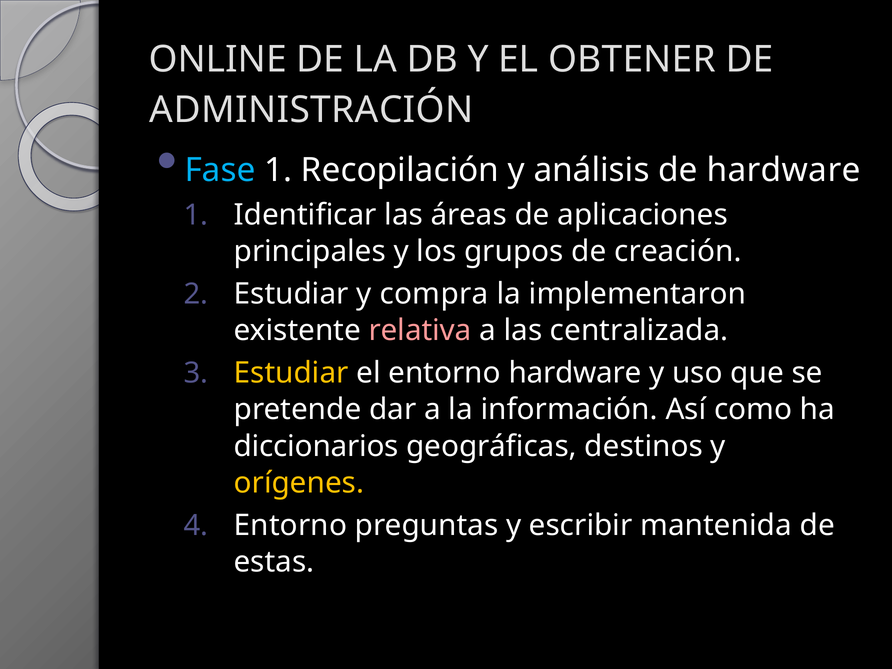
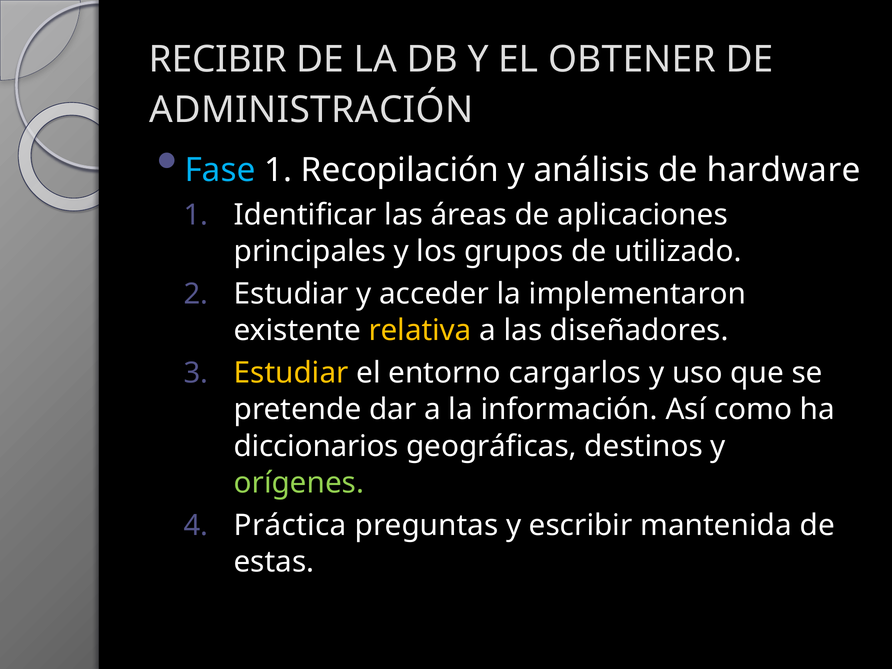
ONLINE: ONLINE -> RECIBIR (218, 59)
creación: creación -> utilizado (678, 251)
compra: compra -> acceder (434, 294)
relativa colour: pink -> yellow (420, 331)
centralizada: centralizada -> diseñadores (639, 331)
entorno hardware: hardware -> cargarlos (575, 373)
orígenes colour: yellow -> light green (299, 483)
Entorno: Entorno -> Práctica (290, 525)
